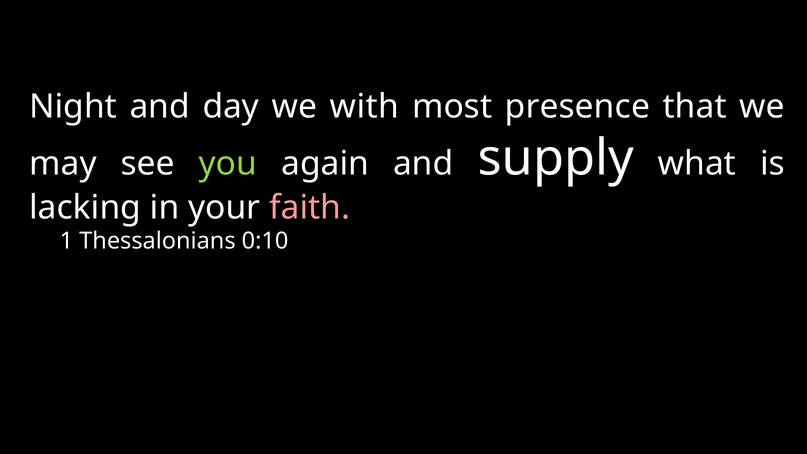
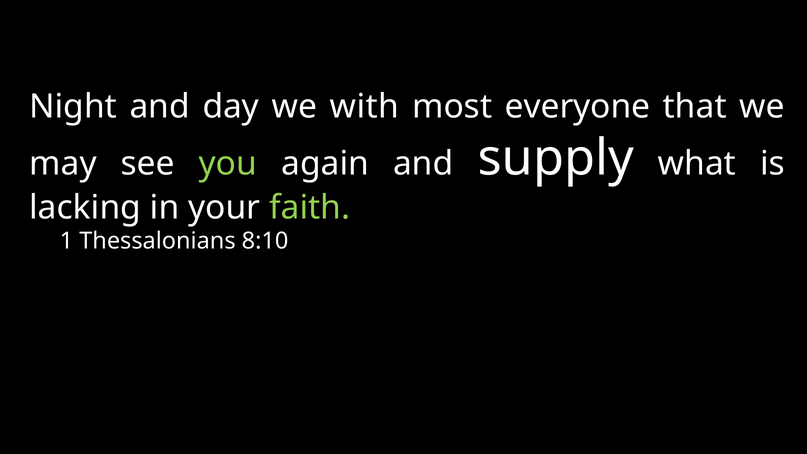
presence: presence -> everyone (578, 107)
faith colour: pink -> light green (310, 208)
0:10: 0:10 -> 8:10 (265, 241)
